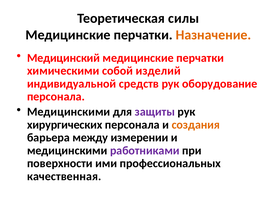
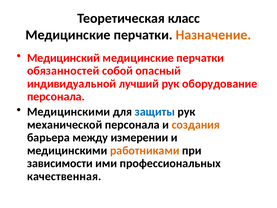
силы: силы -> класс (184, 18)
химическими: химическими -> обязанностей (63, 71)
изделий: изделий -> опасный (158, 71)
средств: средств -> лучший (139, 84)
защиты colour: purple -> blue (155, 112)
хирургических: хирургических -> механической (65, 125)
работниками colour: purple -> orange (145, 150)
поверхности: поверхности -> зависимости (60, 163)
